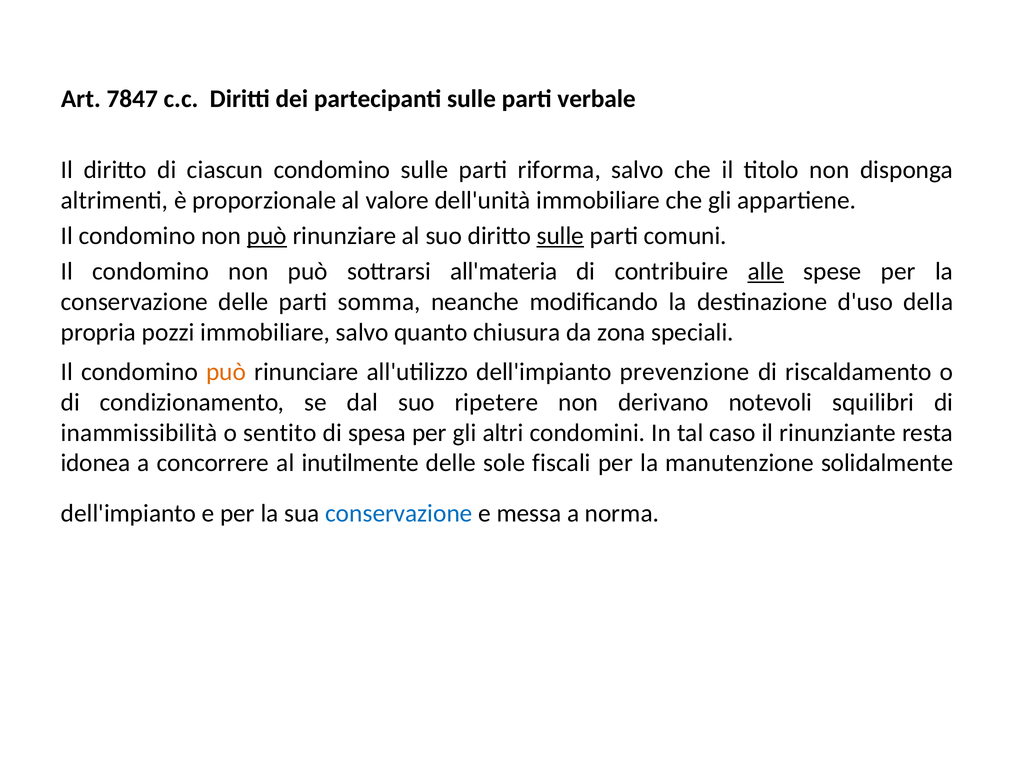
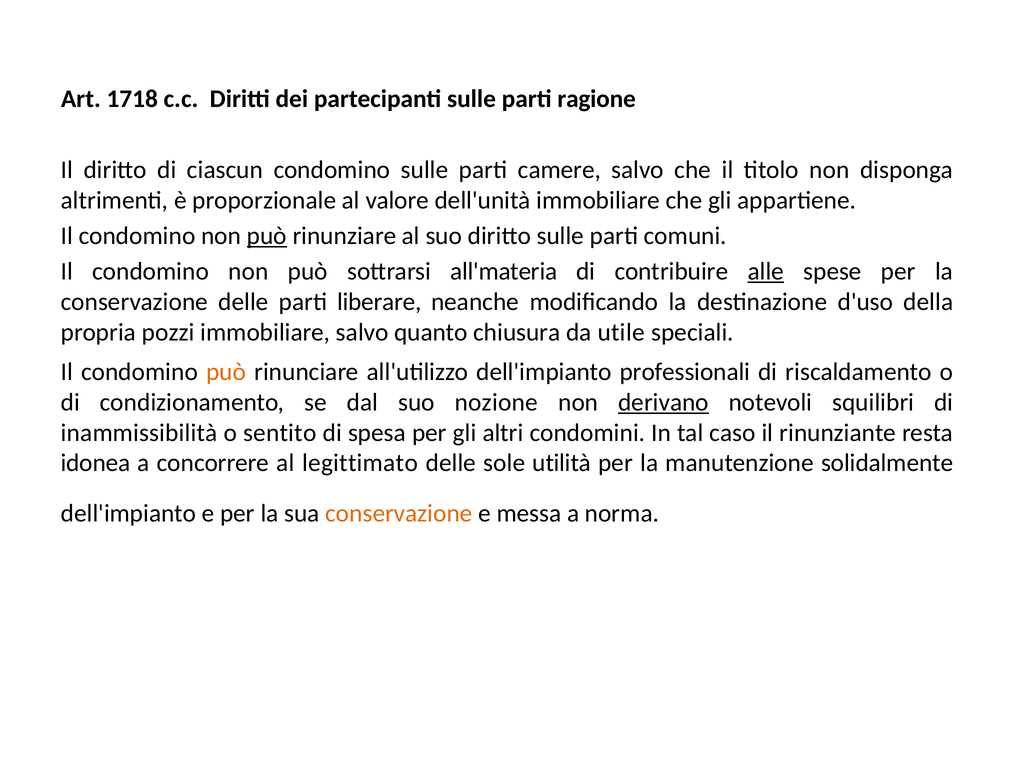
7847: 7847 -> 1718 (132, 99)
verbale: verbale -> ragione (597, 99)
riforma: riforma -> camere (559, 170)
sulle underline: present -> none (560, 236)
somma: somma -> liberare (379, 302)
zona: zona -> utile (621, 332)
prevenzione: prevenzione -> professionali (685, 372)
ripetere: ripetere -> nozione (496, 402)
derivano underline: none -> present (663, 402)
inutilmente: inutilmente -> legittimato (360, 463)
fiscali: fiscali -> utilità (562, 463)
conservazione colour: blue -> orange (399, 513)
